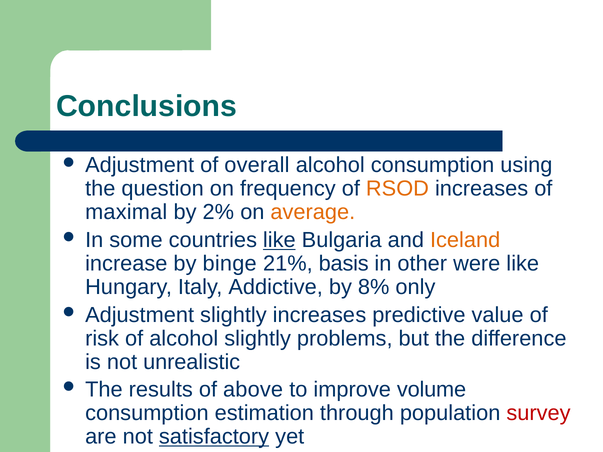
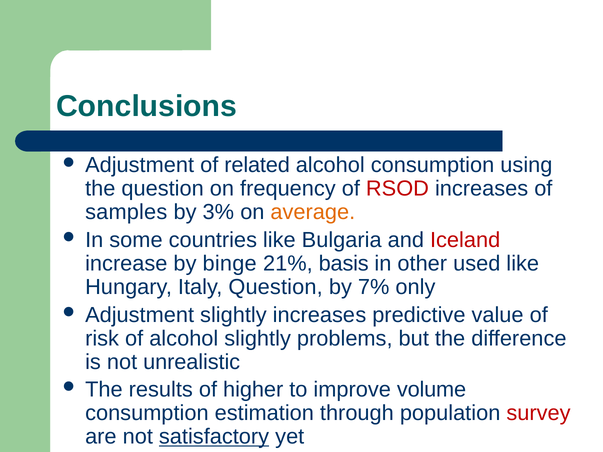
overall: overall -> related (257, 165)
RSOD colour: orange -> red (397, 189)
maximal: maximal -> samples (126, 212)
2%: 2% -> 3% (218, 212)
like underline: present -> none (279, 240)
Iceland colour: orange -> red (465, 240)
were: were -> used (477, 264)
Italy Addictive: Addictive -> Question (276, 287)
8%: 8% -> 7% (374, 287)
above: above -> higher (253, 390)
